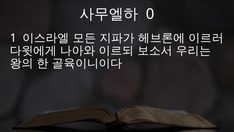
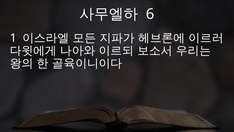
0: 0 -> 6 (150, 14)
